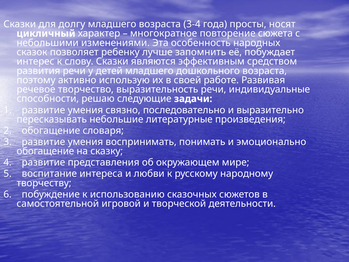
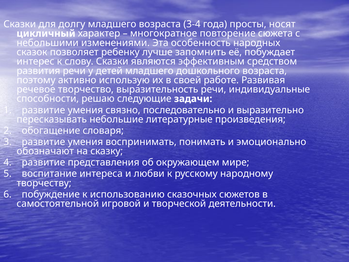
обогащение: обогащение -> обозначают (45, 151)
